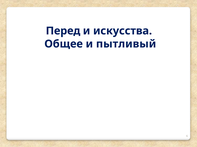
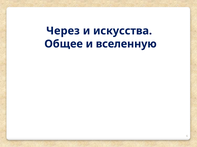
Перед: Перед -> Через (63, 31)
пытливый: пытливый -> вселенную (126, 44)
